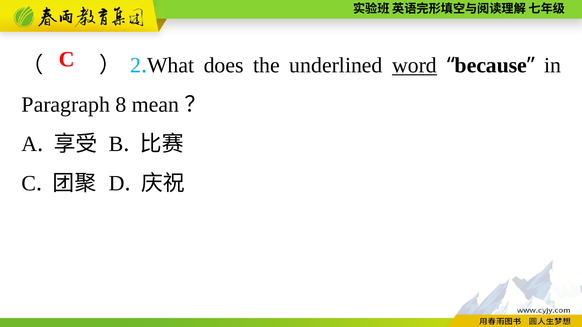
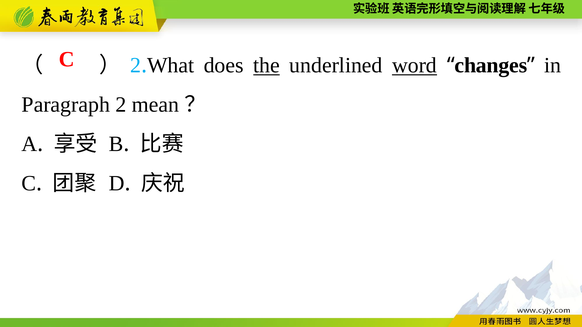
the underline: none -> present (266, 66)
because: because -> changes (491, 66)
Paragraph 8: 8 -> 2 (121, 105)
